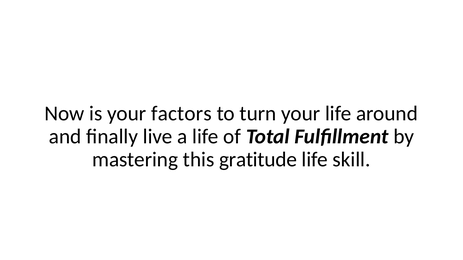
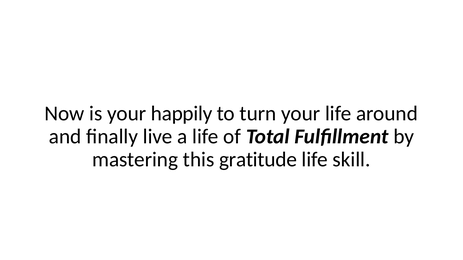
factors: factors -> happily (182, 114)
